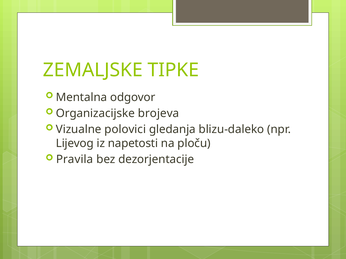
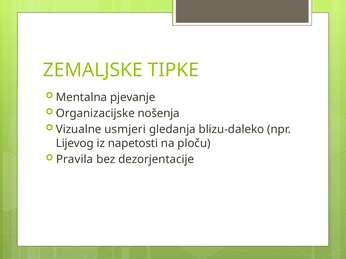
odgovor: odgovor -> pjevanje (133, 97)
brojeva: brojeva -> nošenja (159, 114)
polovici: polovici -> usmjeri (125, 130)
